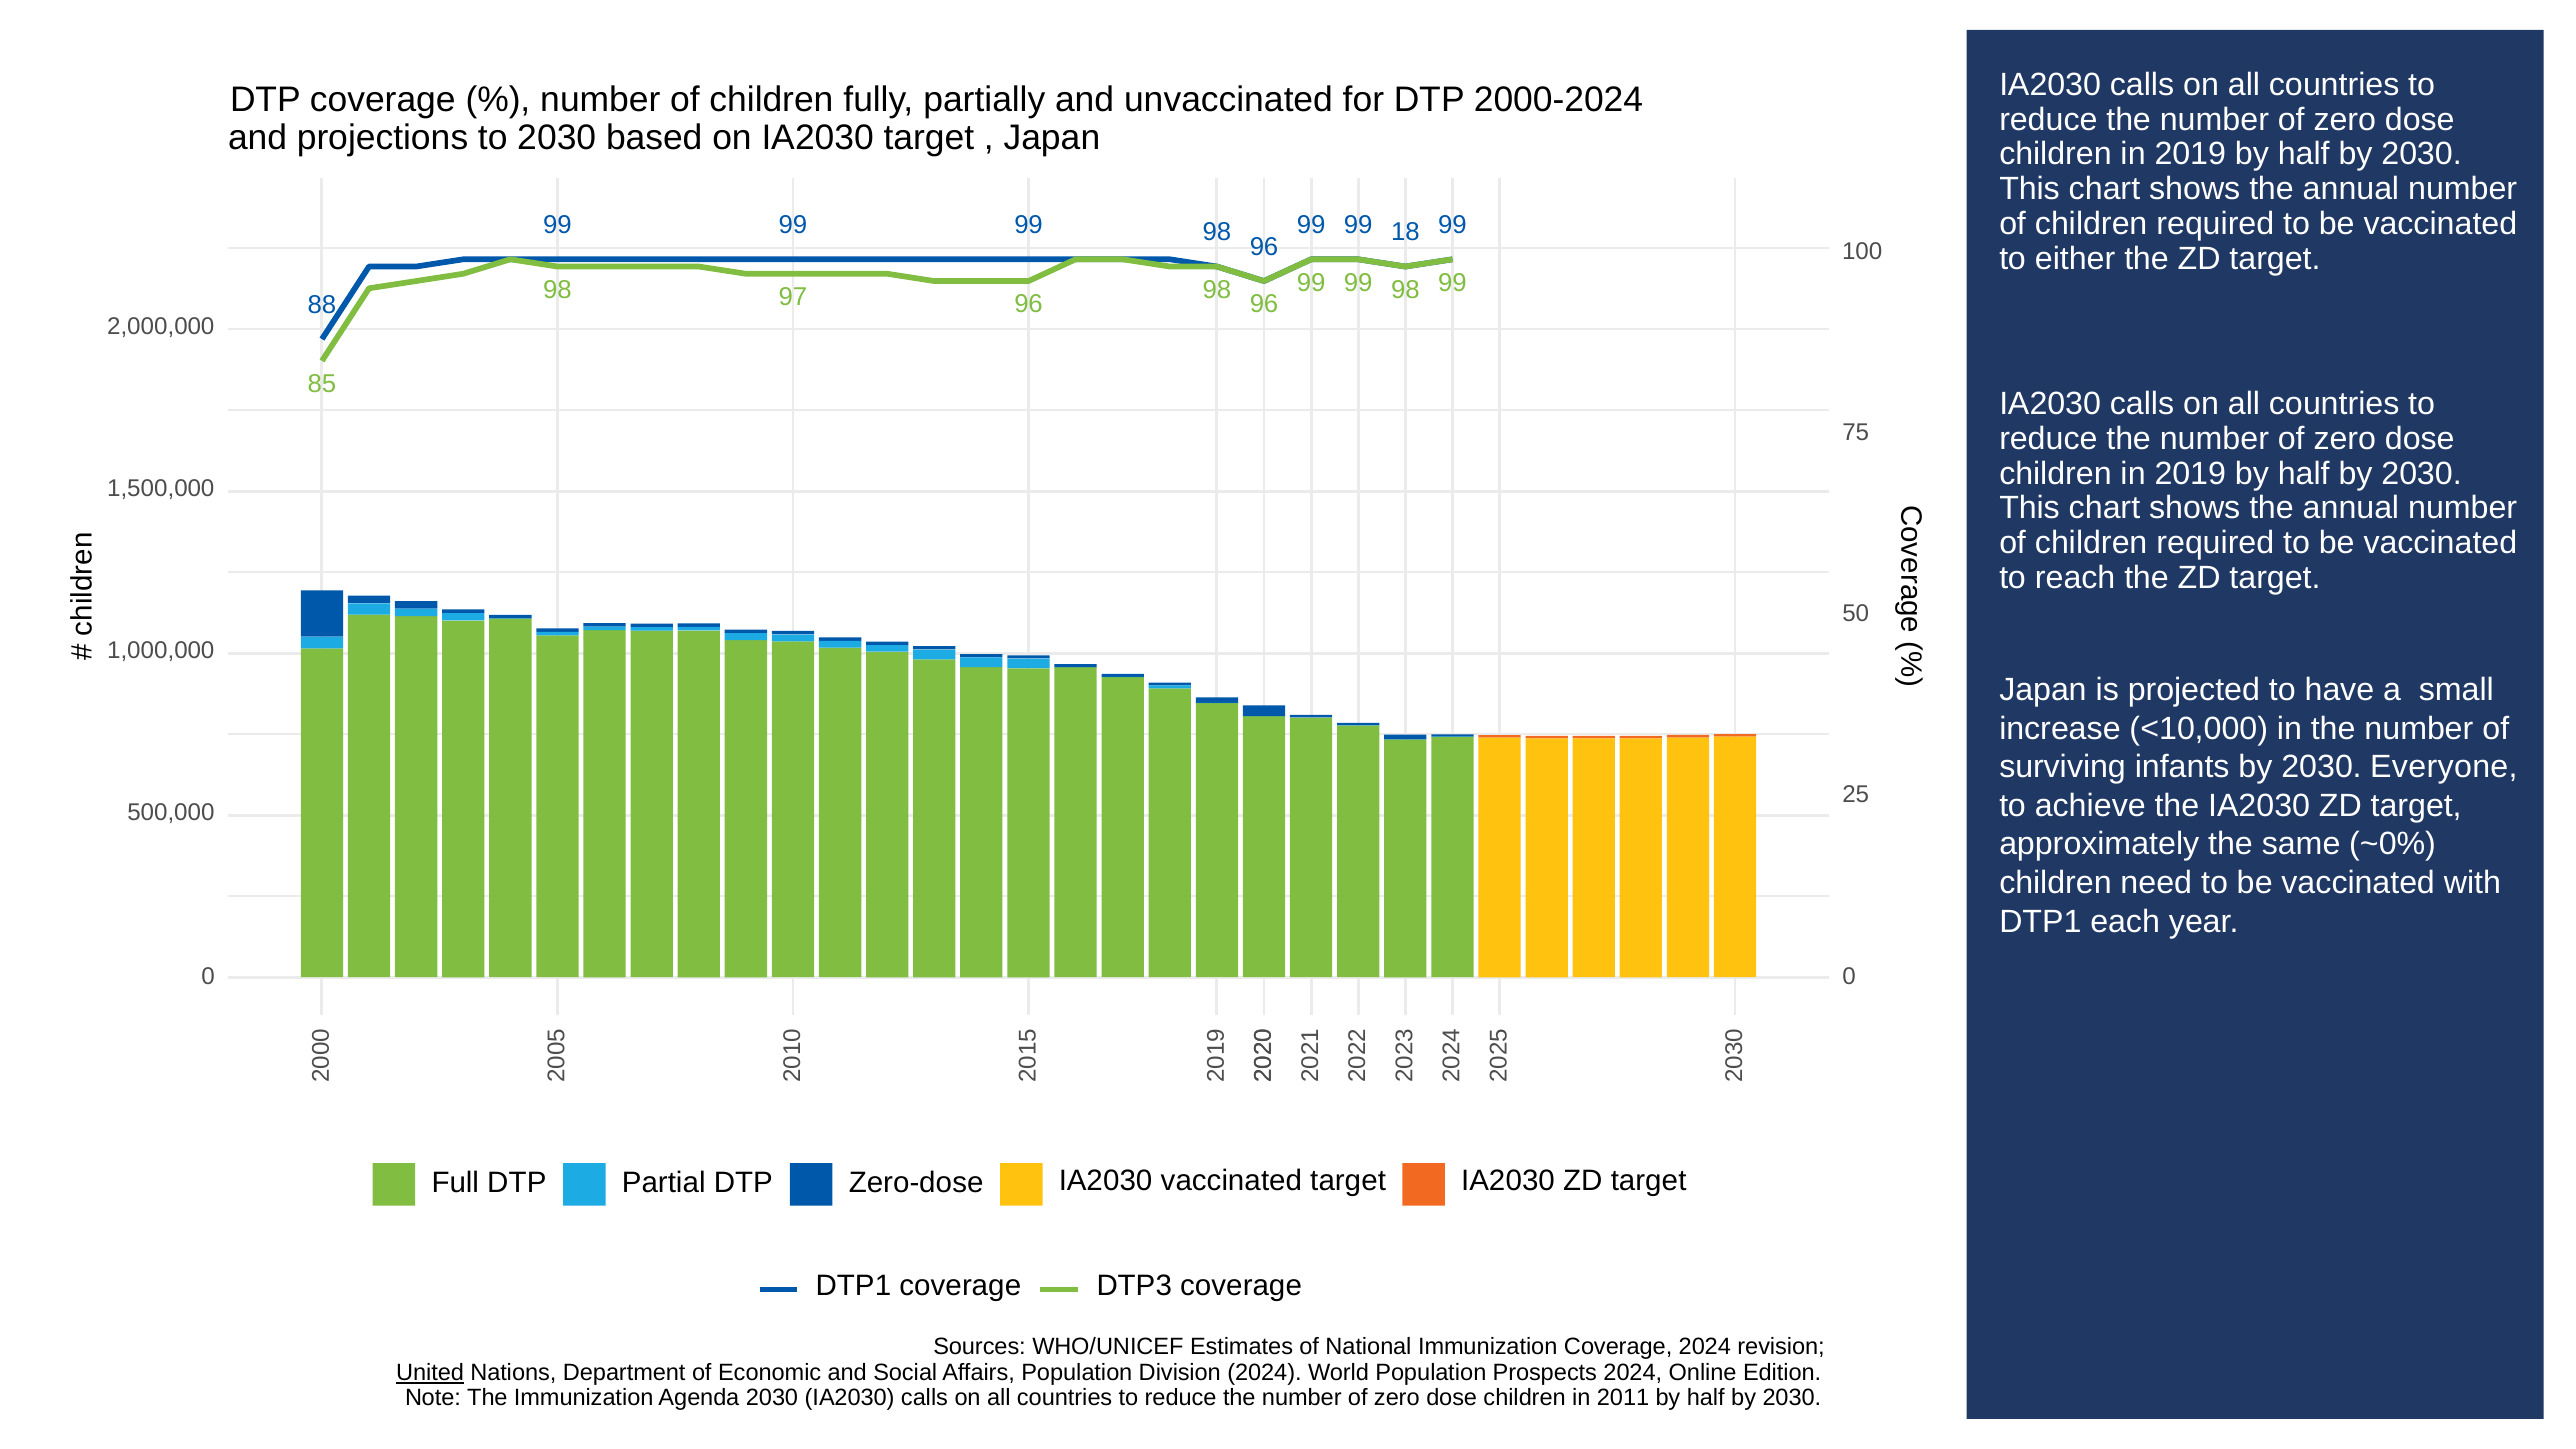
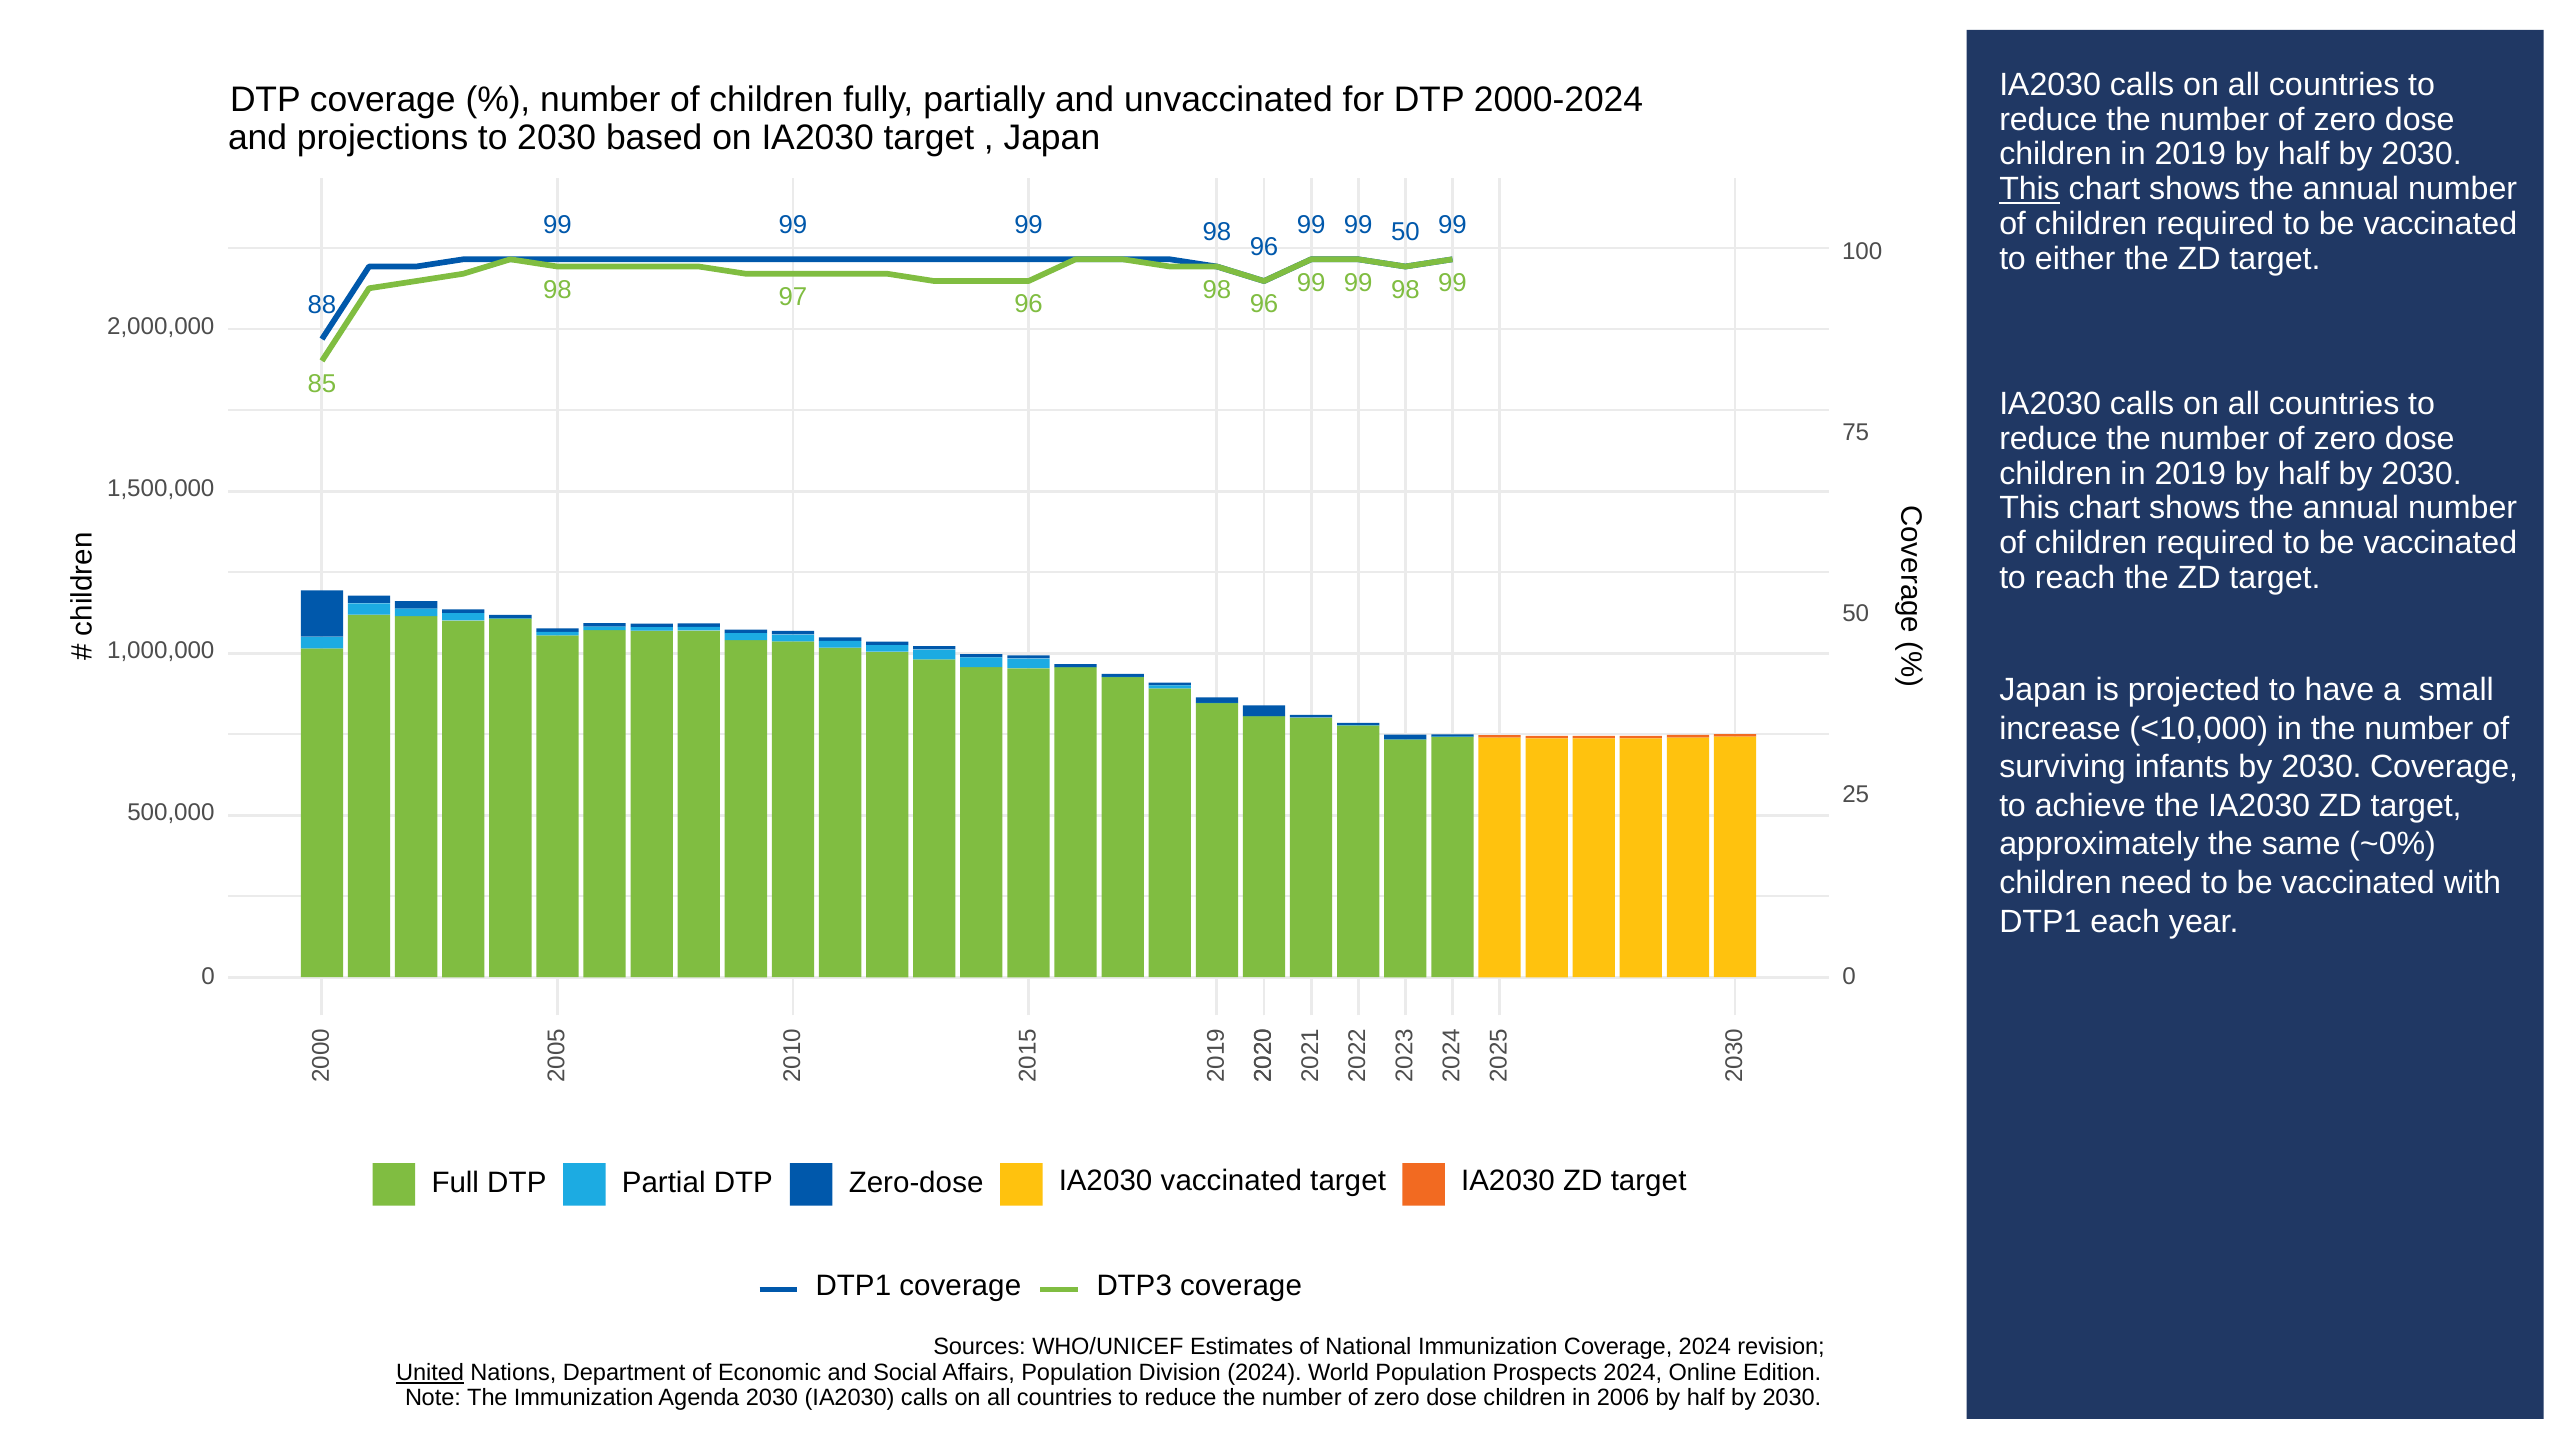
This underline: none -> present (2030, 189)
99 18: 18 -> 50 (1405, 232)
2030 Everyone: Everyone -> Coverage (2444, 767)
2011: 2011 -> 2006 (1623, 1398)
